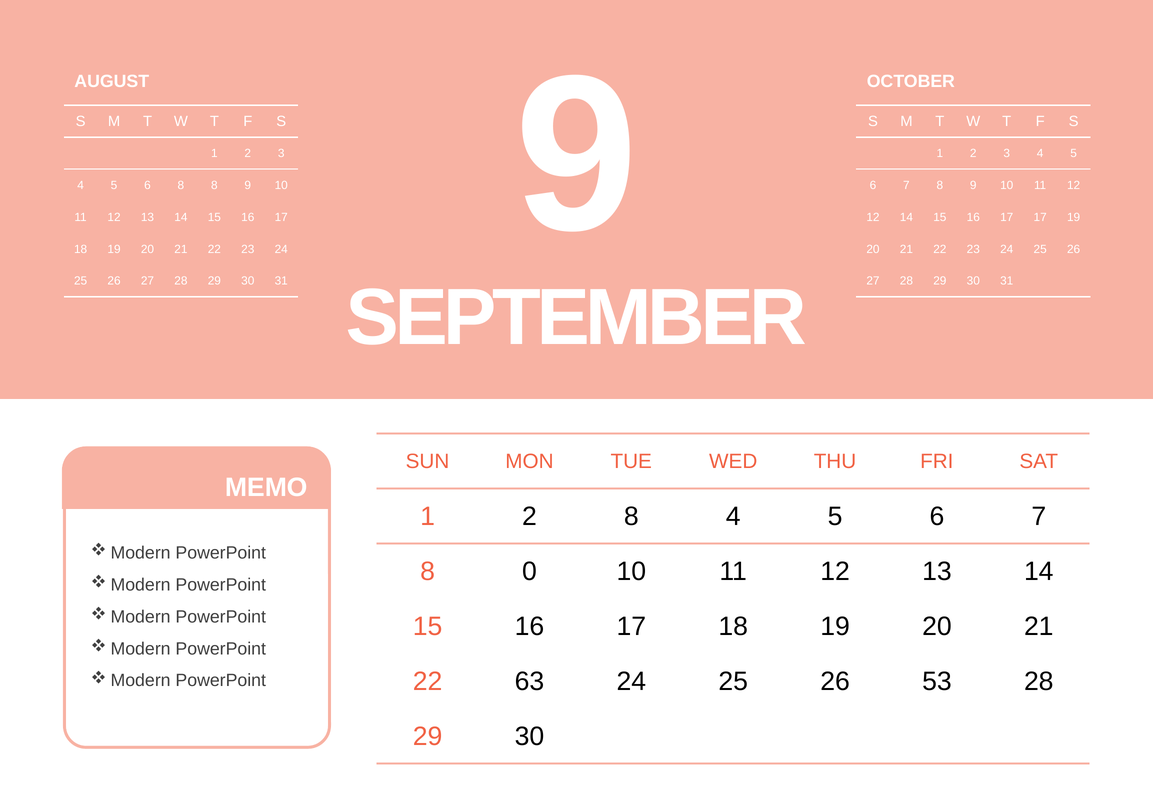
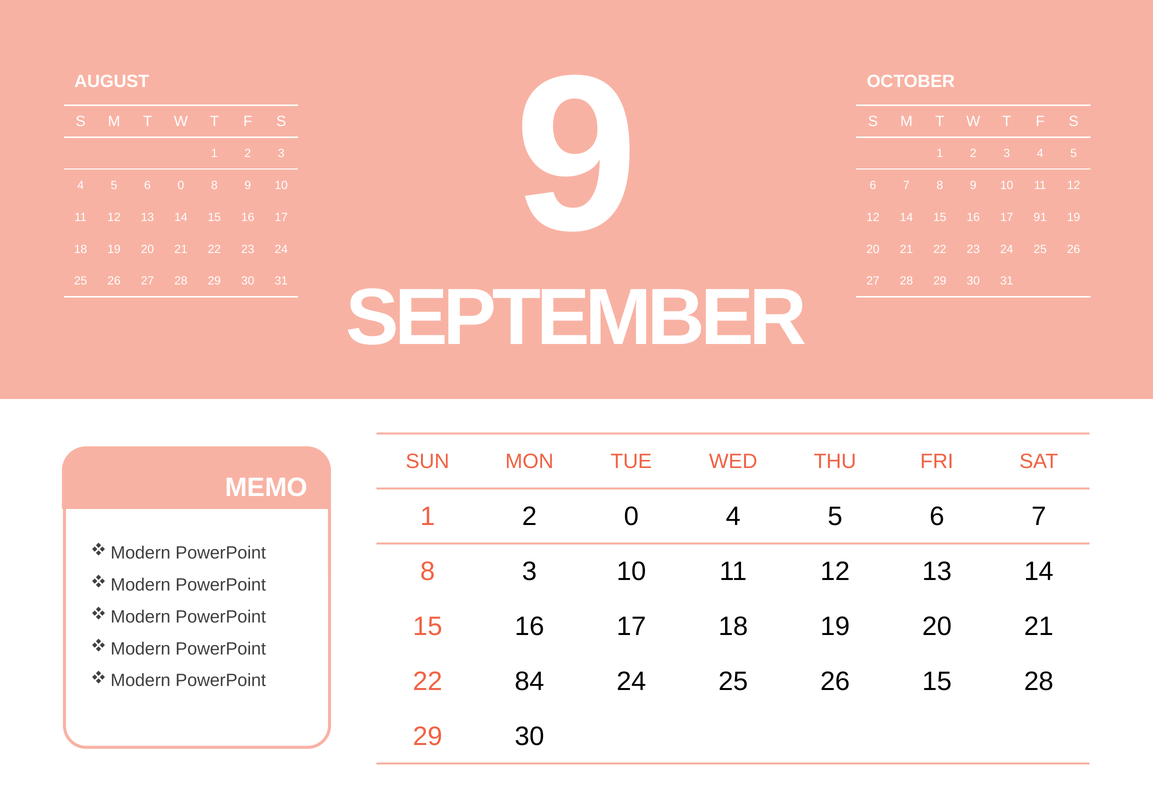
6 8: 8 -> 0 (181, 185)
17 17: 17 -> 91 (1040, 217)
2 8: 8 -> 0 (631, 517)
8 0: 0 -> 3 (529, 572)
63: 63 -> 84 (529, 682)
26 53: 53 -> 15 (937, 682)
